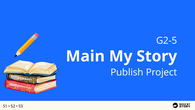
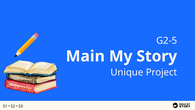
Publish: Publish -> Unique (127, 72)
